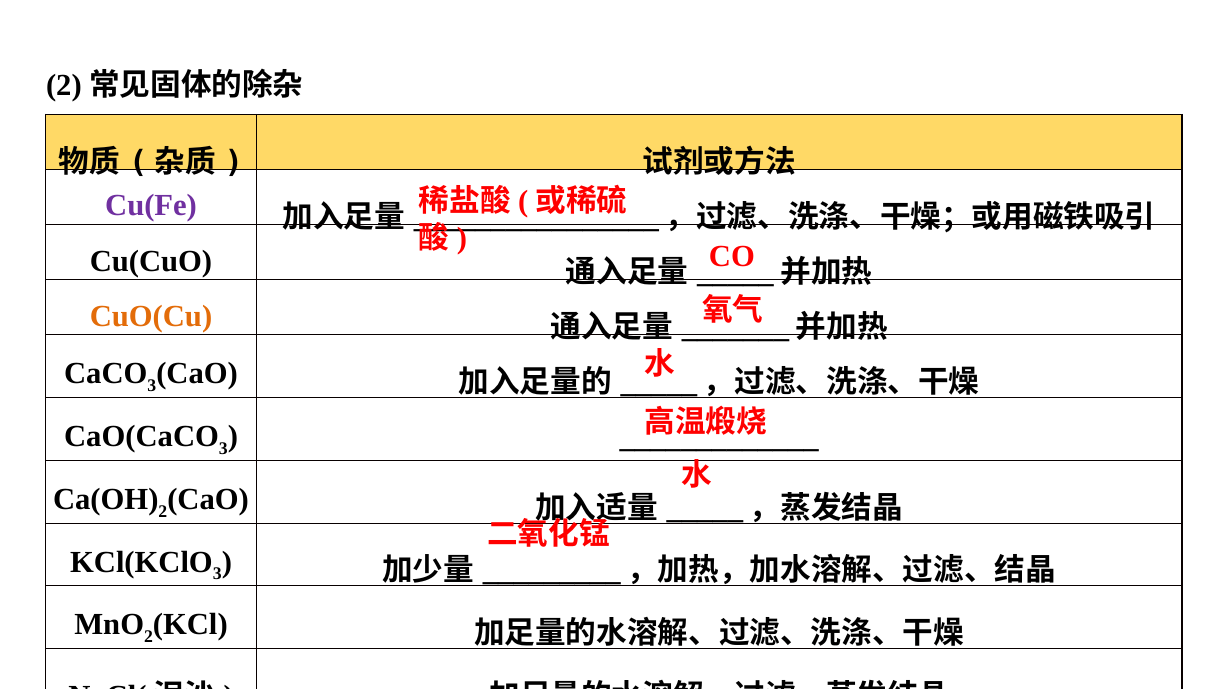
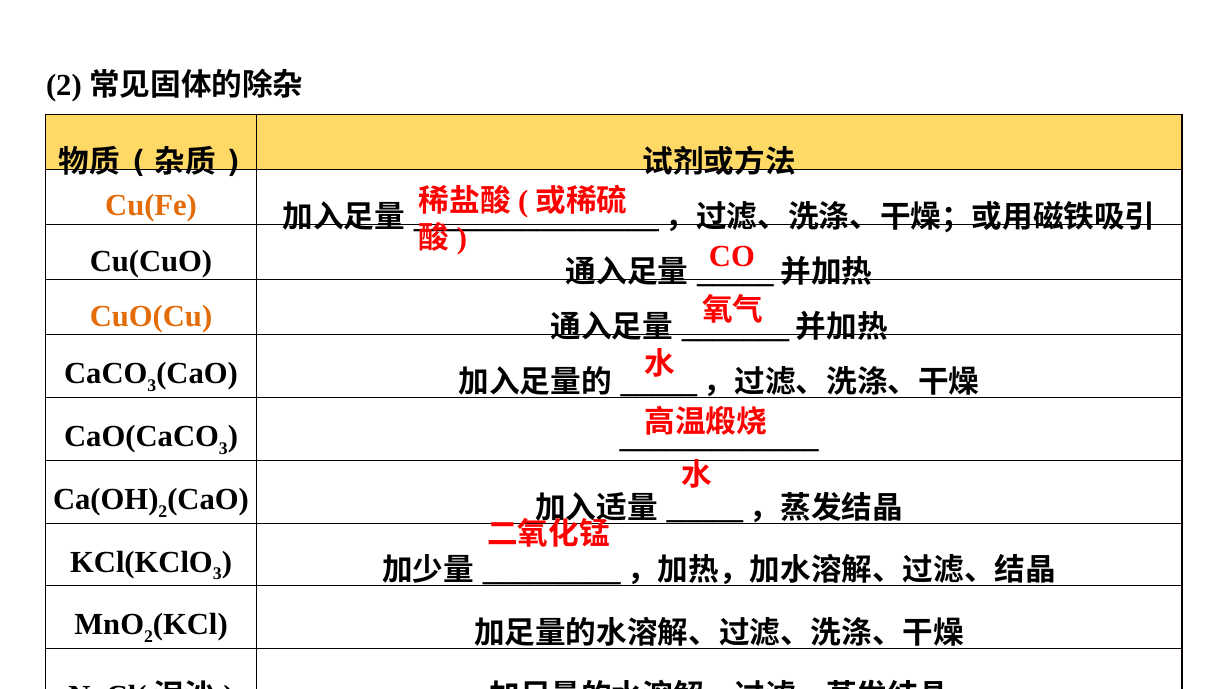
Cu(Fe colour: purple -> orange (151, 206)
